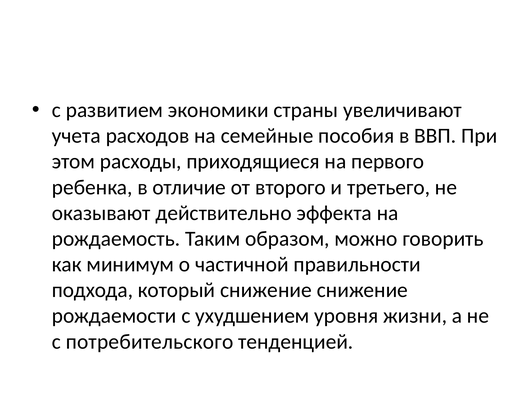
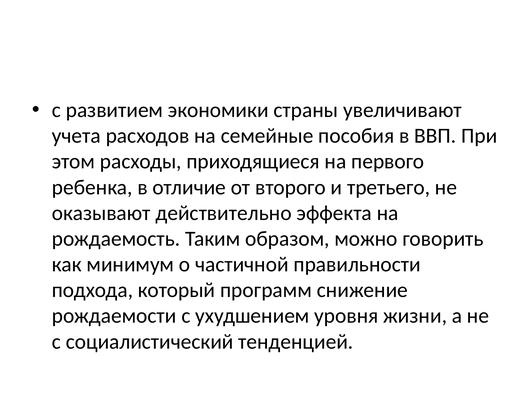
который снижение: снижение -> программ (266, 290)
потребительского: потребительского -> социалистический (150, 342)
